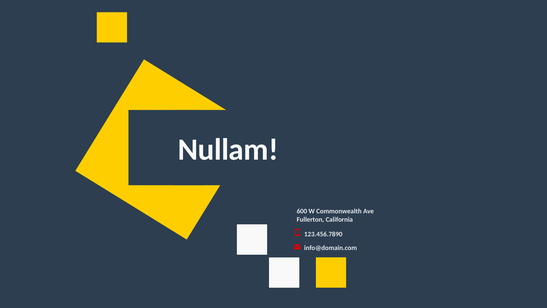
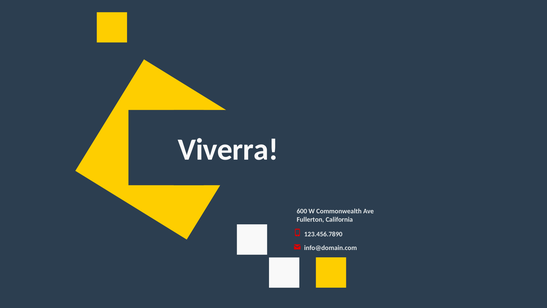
Nullam: Nullam -> Viverra (228, 150)
